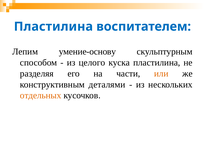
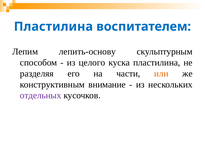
умение-основу: умение-основу -> лепить-основу (87, 52)
деталями: деталями -> внимание (107, 84)
отдельных colour: orange -> purple (41, 95)
